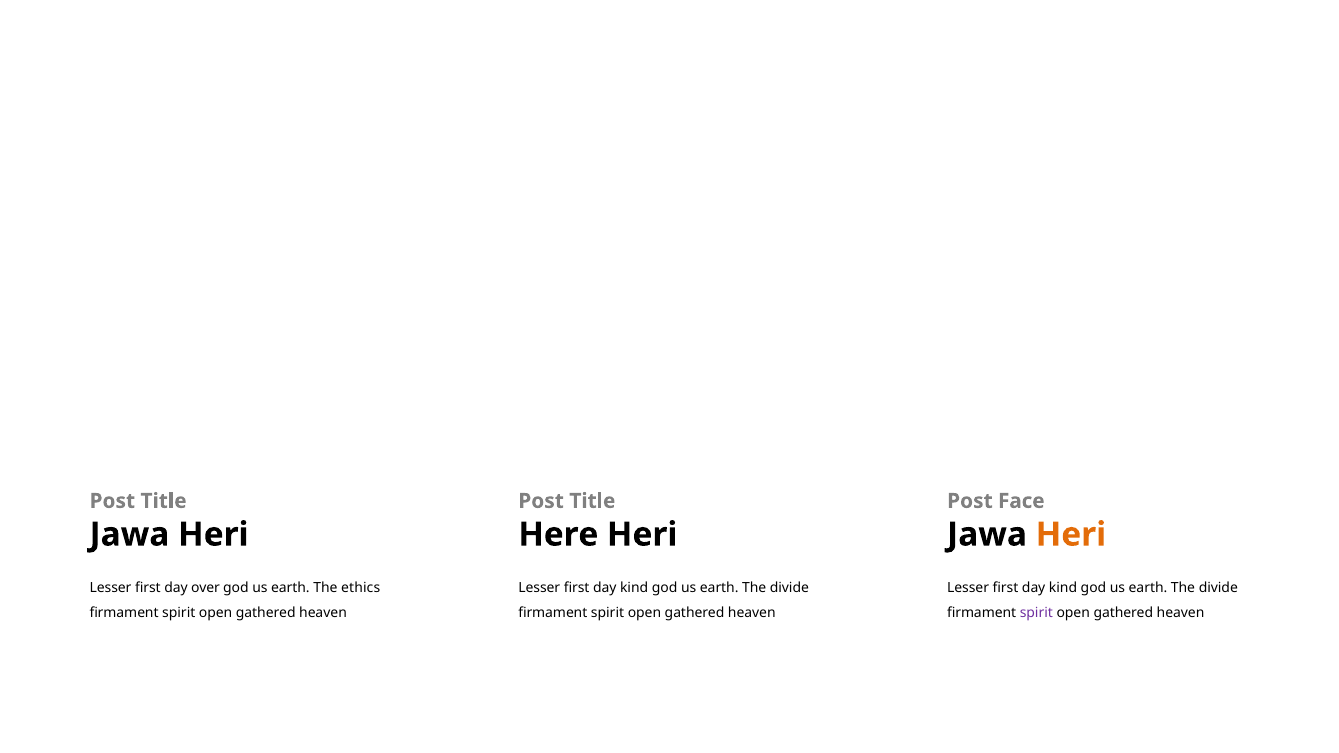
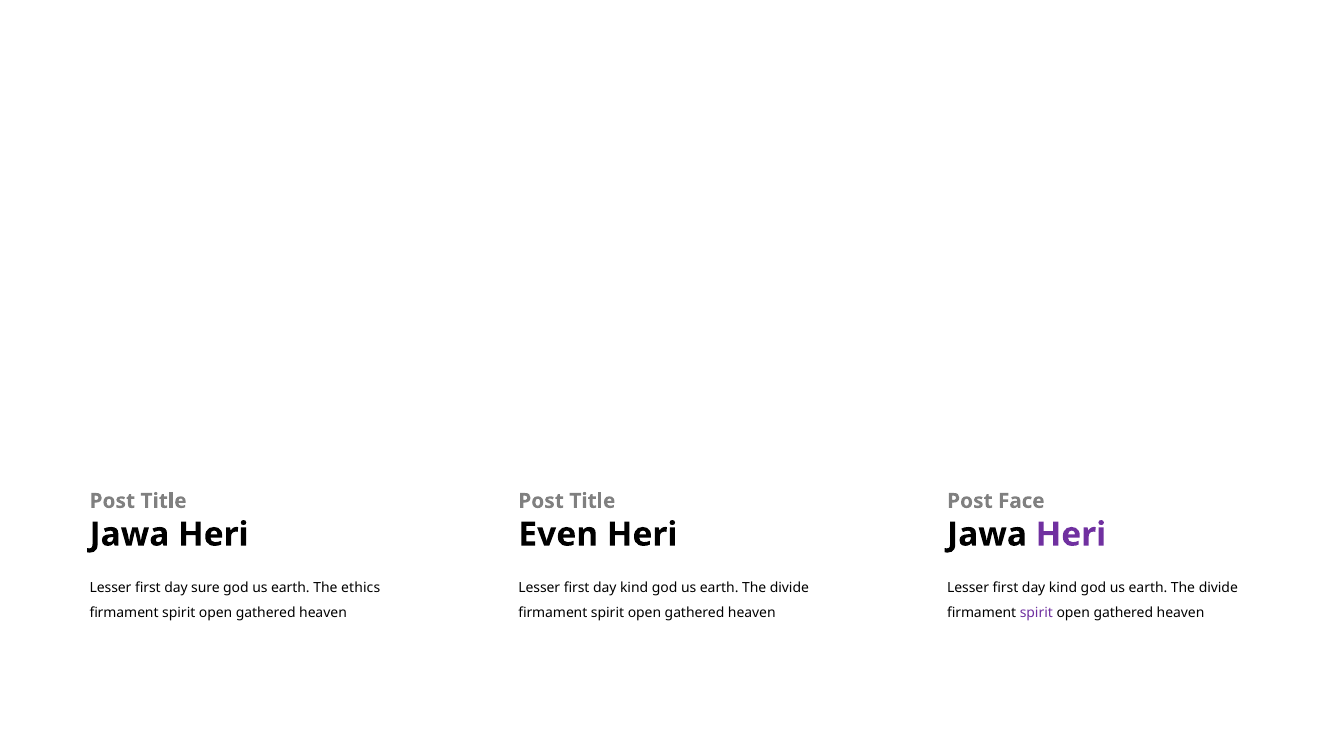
Here: Here -> Even (558, 535)
Heri colour: orange -> purple (1071, 535)
over: over -> sure (205, 588)
